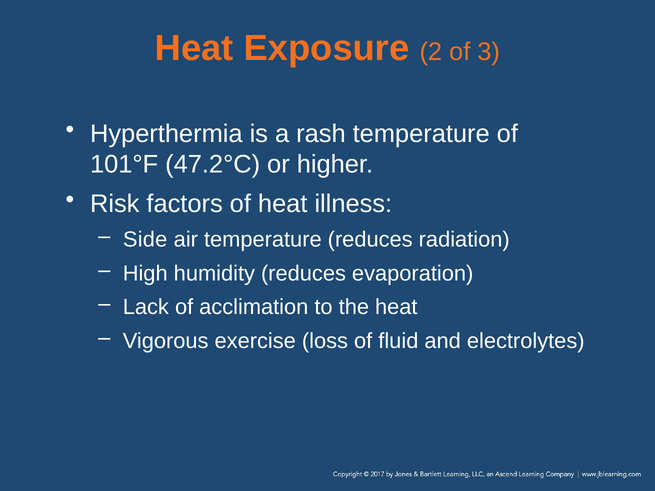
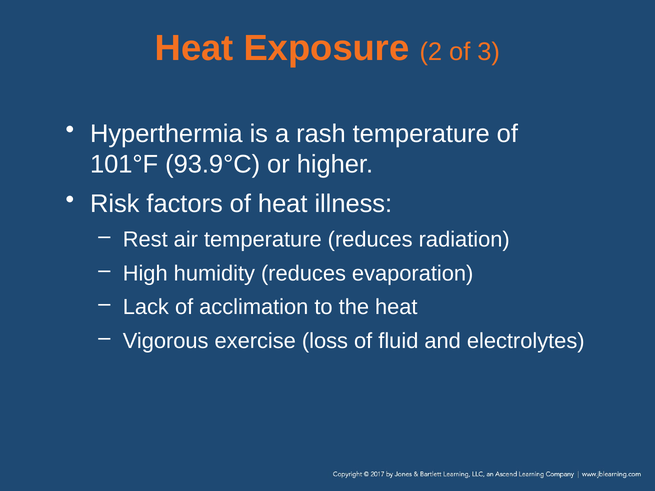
47.2°C: 47.2°C -> 93.9°C (213, 164)
Side: Side -> Rest (145, 240)
